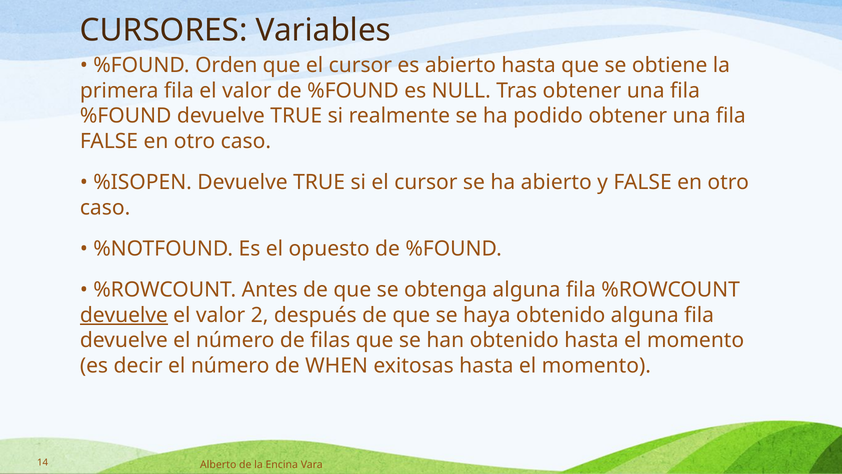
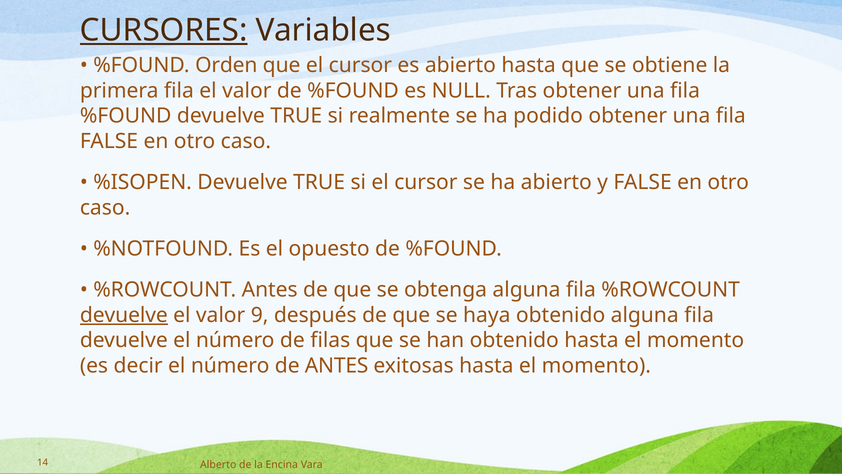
CURSORES underline: none -> present (164, 30)
2: 2 -> 9 (260, 315)
de WHEN: WHEN -> ANTES (337, 365)
